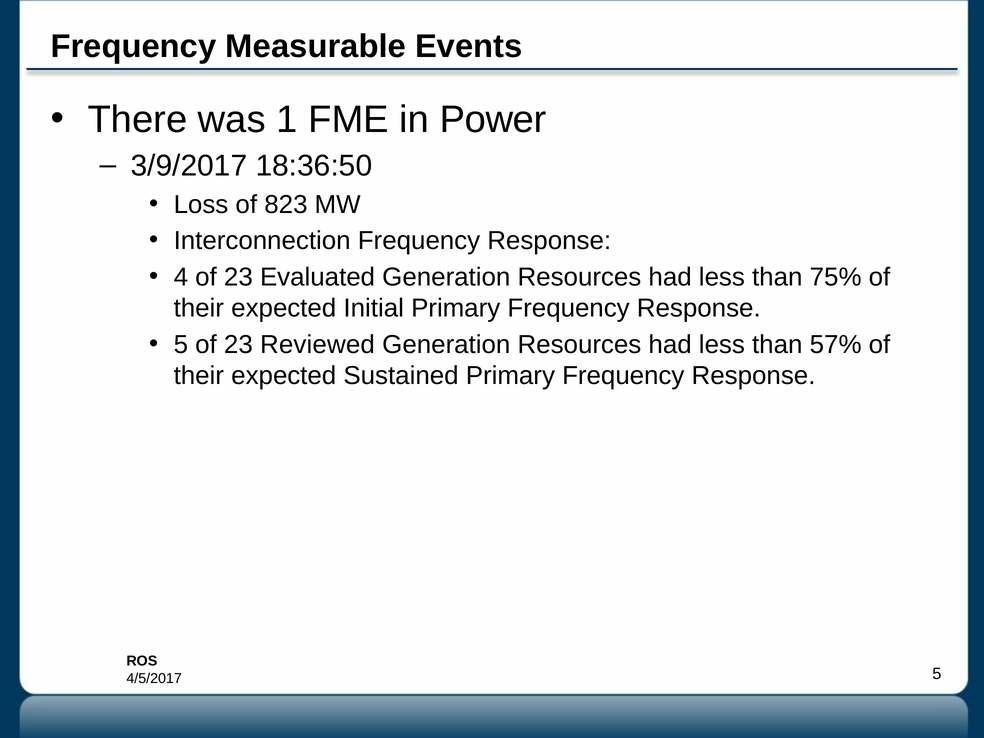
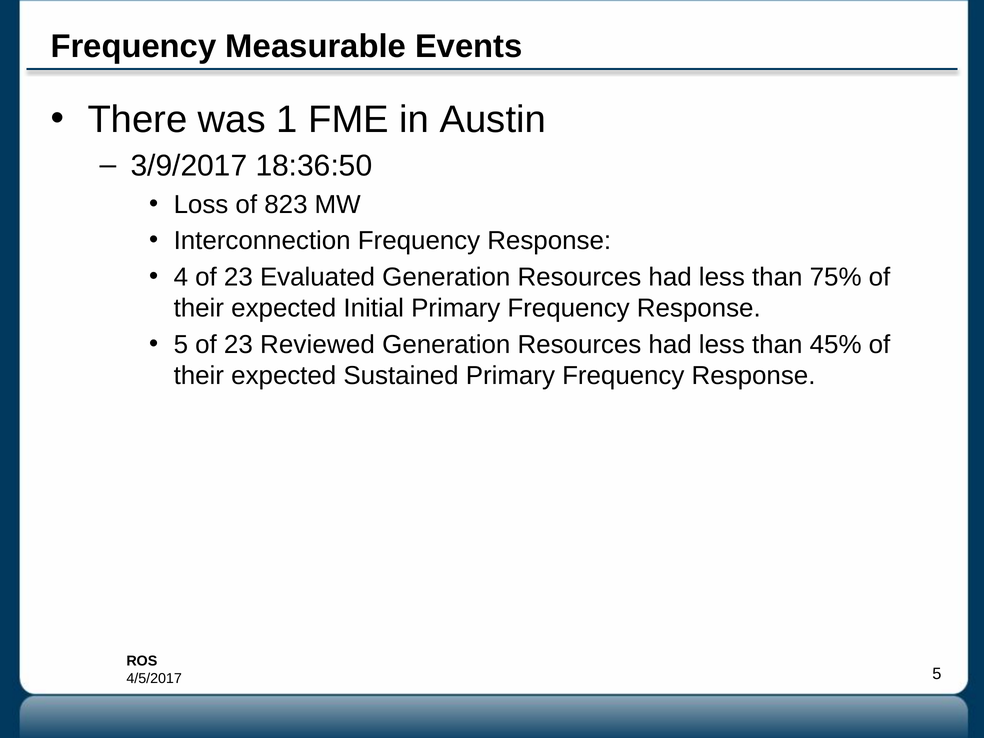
Power: Power -> Austin (493, 120)
57%: 57% -> 45% (836, 345)
